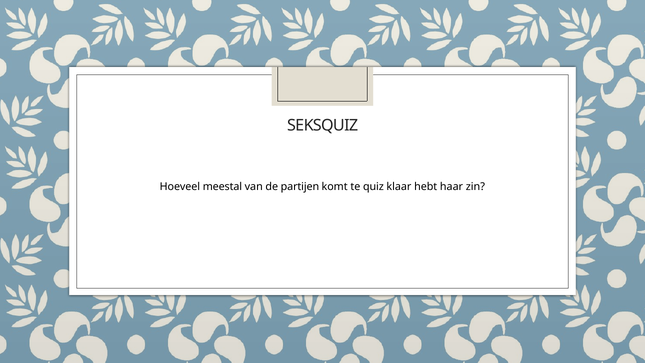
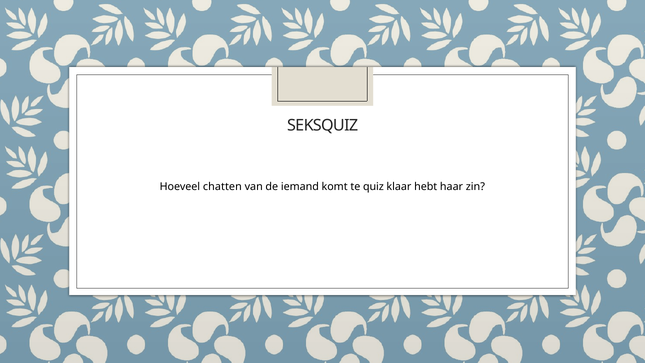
meestal: meestal -> chatten (222, 186)
partijen: partijen -> iemand (300, 186)
